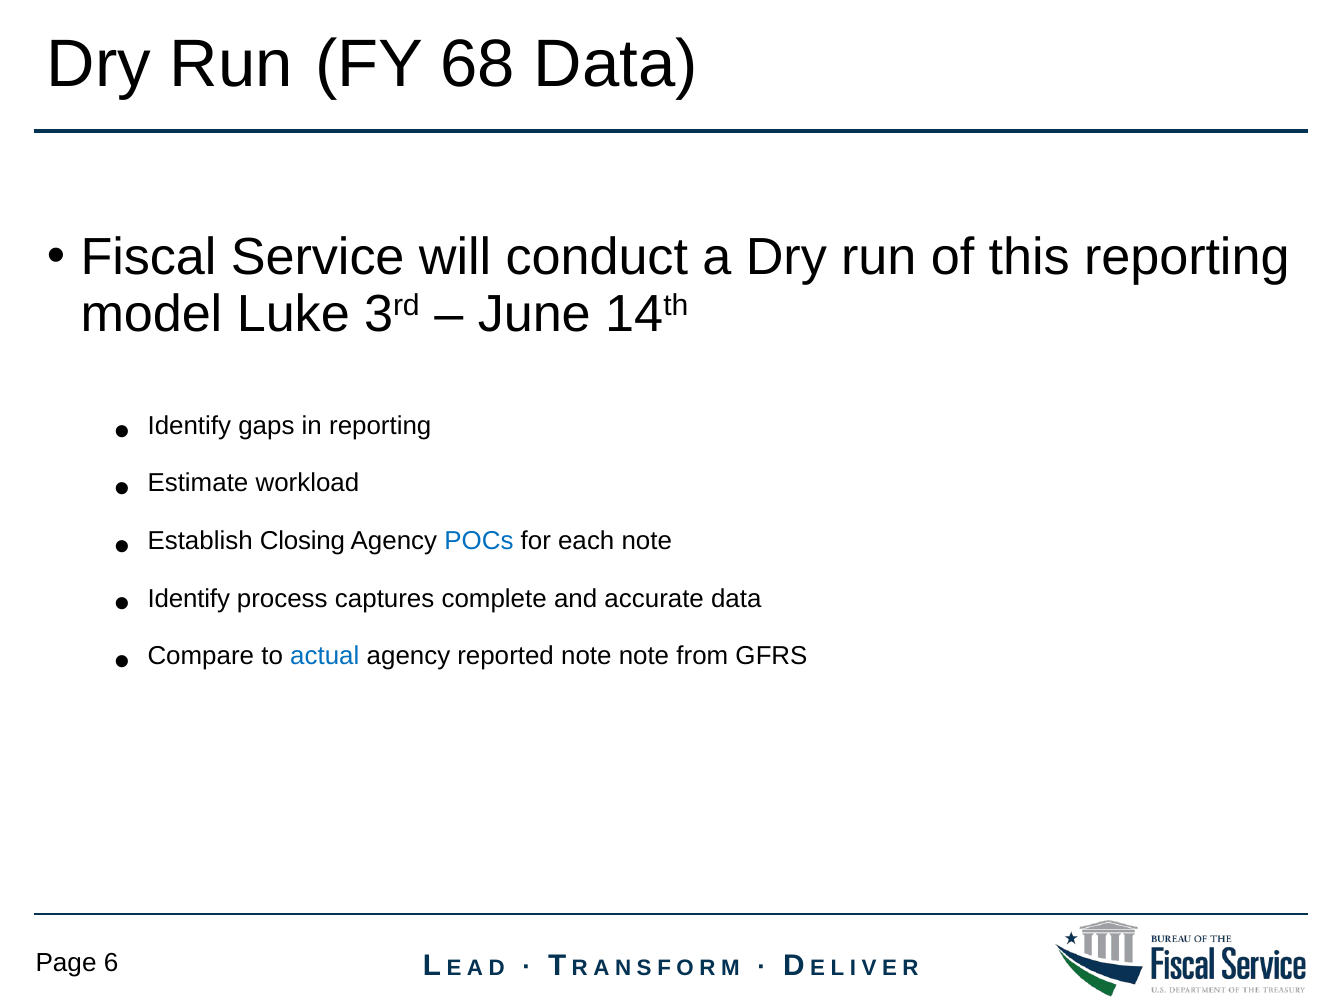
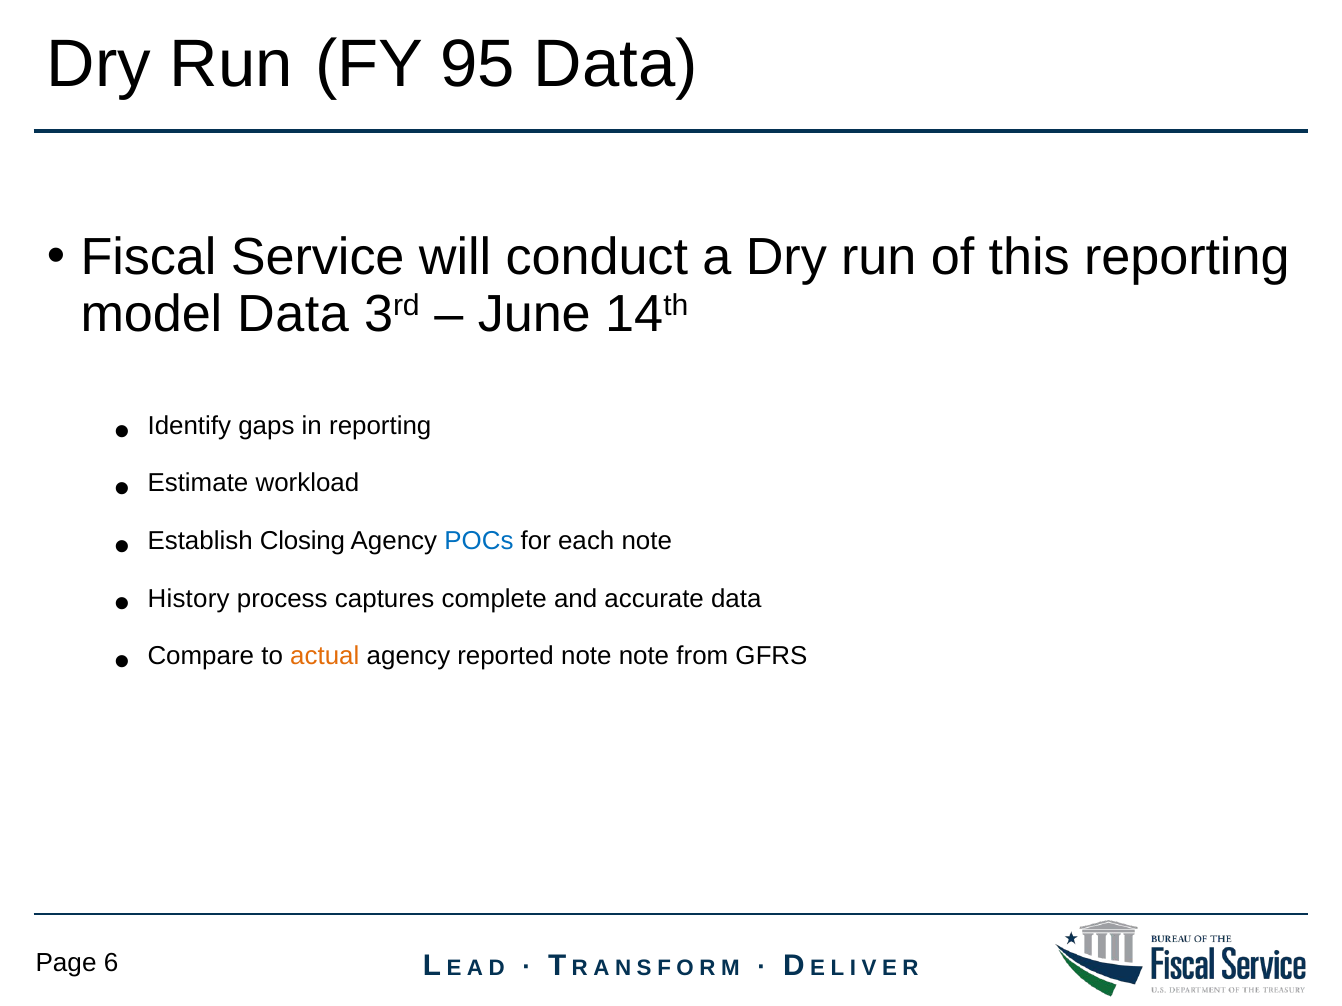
68: 68 -> 95 (478, 65)
model Luke: Luke -> Data (293, 314)
Identify: Identify -> History (189, 599)
actual colour: blue -> orange (325, 656)
